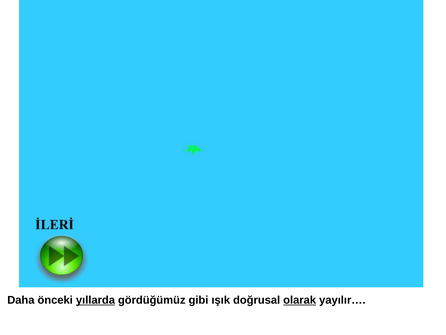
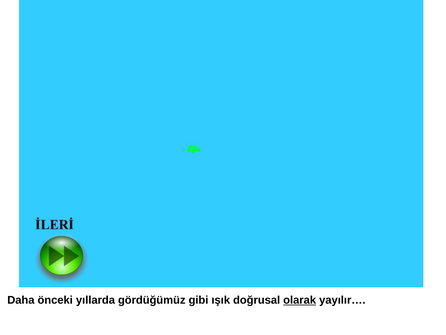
yıllarda underline: present -> none (95, 300)
